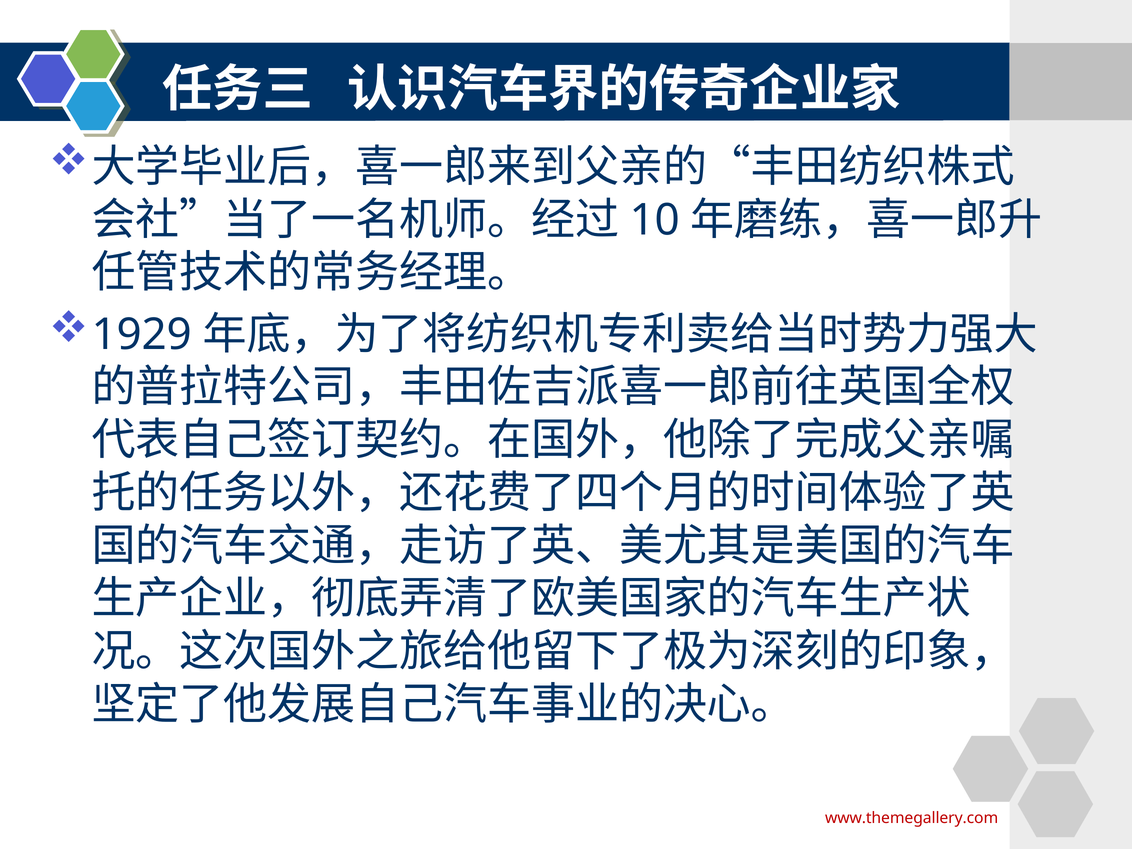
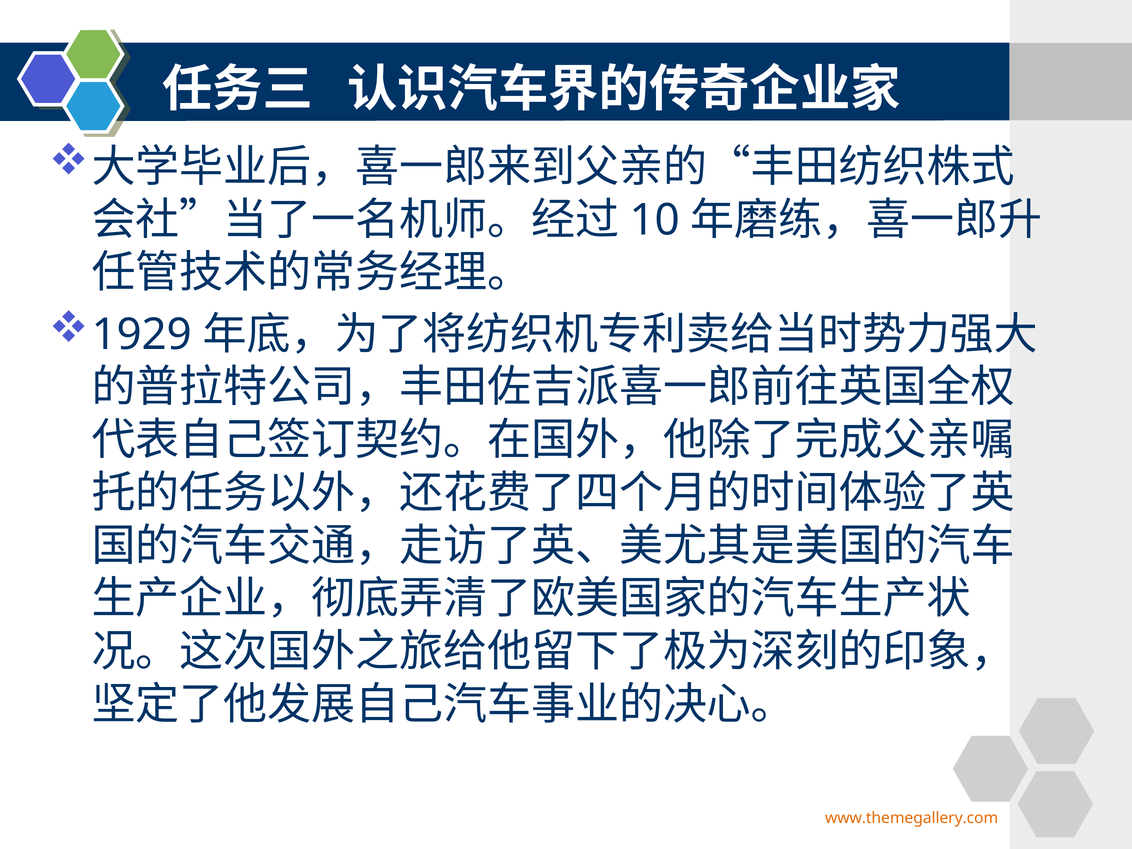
www.themegallery.com colour: red -> orange (912, 818)
